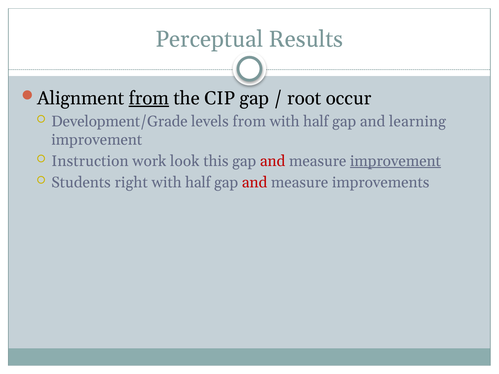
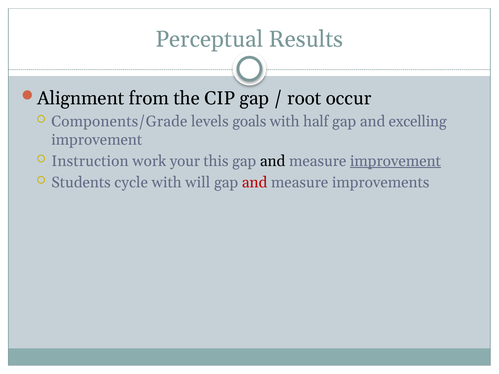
from underline: present -> none (149, 98)
Development/Grade: Development/Grade -> Components/Grade (119, 122)
levels from: from -> goals (249, 122)
learning: learning -> excelling (418, 122)
look: look -> your (185, 161)
and colour: red -> black (273, 161)
right: right -> cycle (131, 182)
half: half -> will (198, 182)
